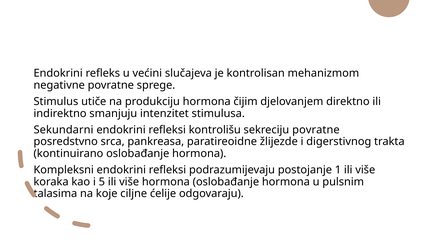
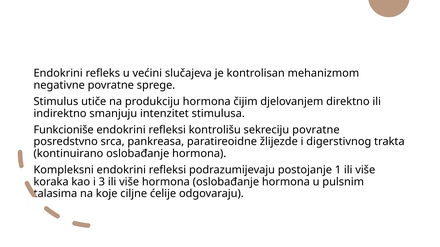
Sekundarni: Sekundarni -> Funkcioniše (64, 130)
5: 5 -> 3 (102, 182)
